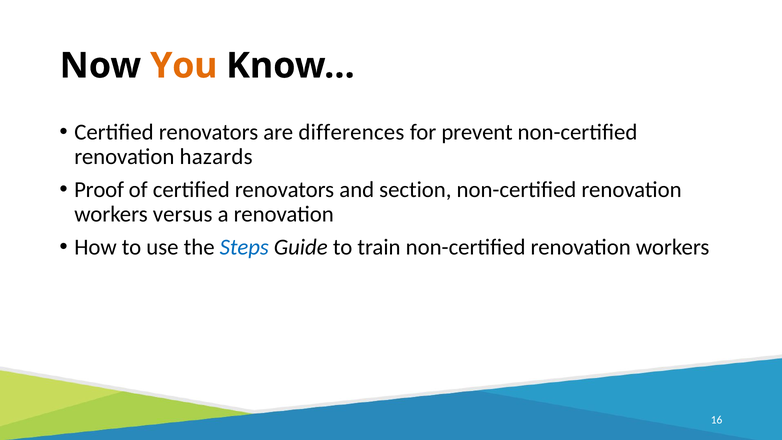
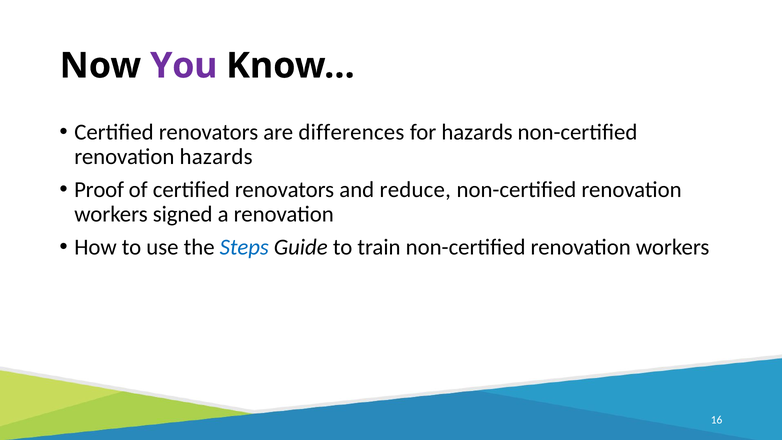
You colour: orange -> purple (184, 66)
for prevent: prevent -> hazards (477, 132)
section: section -> reduce (415, 190)
versus: versus -> signed (183, 214)
